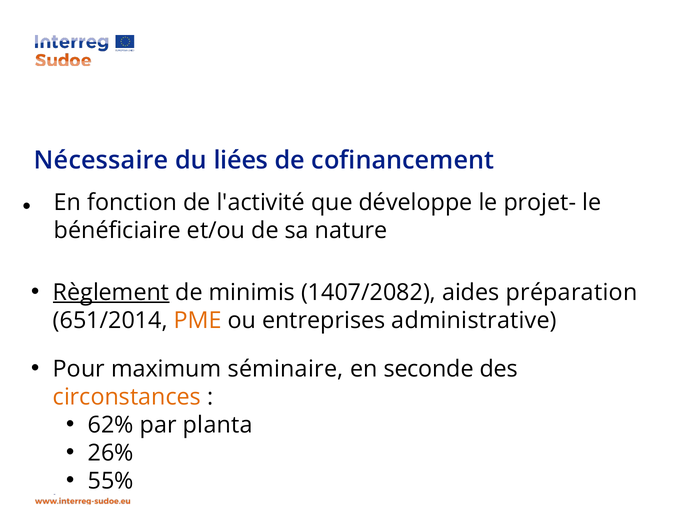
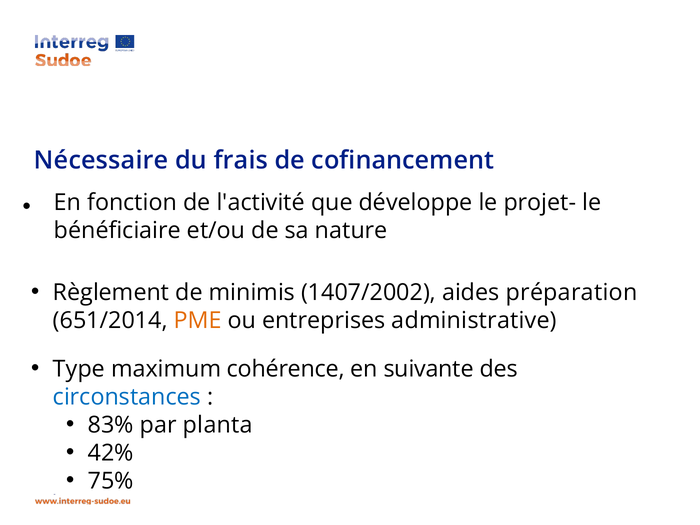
liées: liées -> frais (241, 160)
Règlement underline: present -> none (111, 292)
1407/2082: 1407/2082 -> 1407/2002 (369, 292)
Pour: Pour -> Type (79, 369)
séminaire: séminaire -> cohérence (286, 369)
seconde: seconde -> suivante (429, 369)
circonstances colour: orange -> blue (127, 397)
62%: 62% -> 83% (111, 425)
26%: 26% -> 42% (111, 453)
55%: 55% -> 75% (111, 481)
